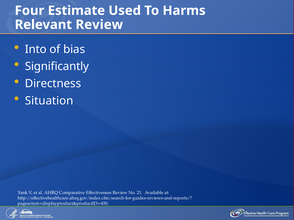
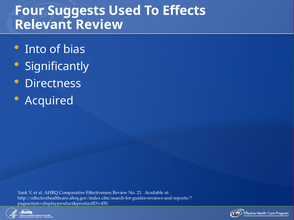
Estimate: Estimate -> Suggests (76, 11)
Harms: Harms -> Effects (184, 11)
Situation: Situation -> Acquired (49, 101)
